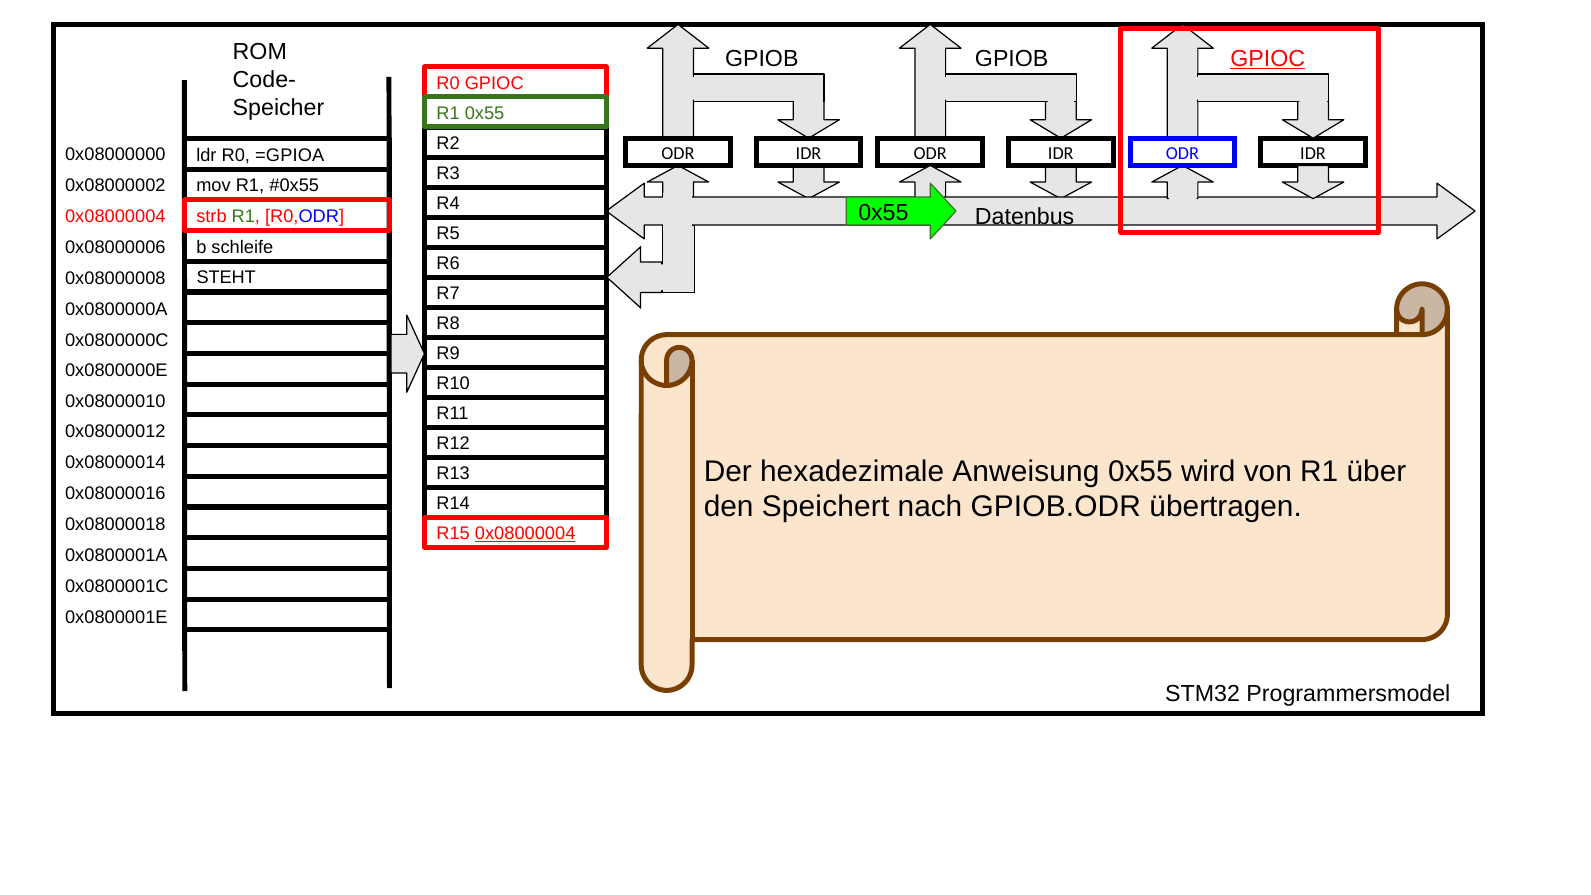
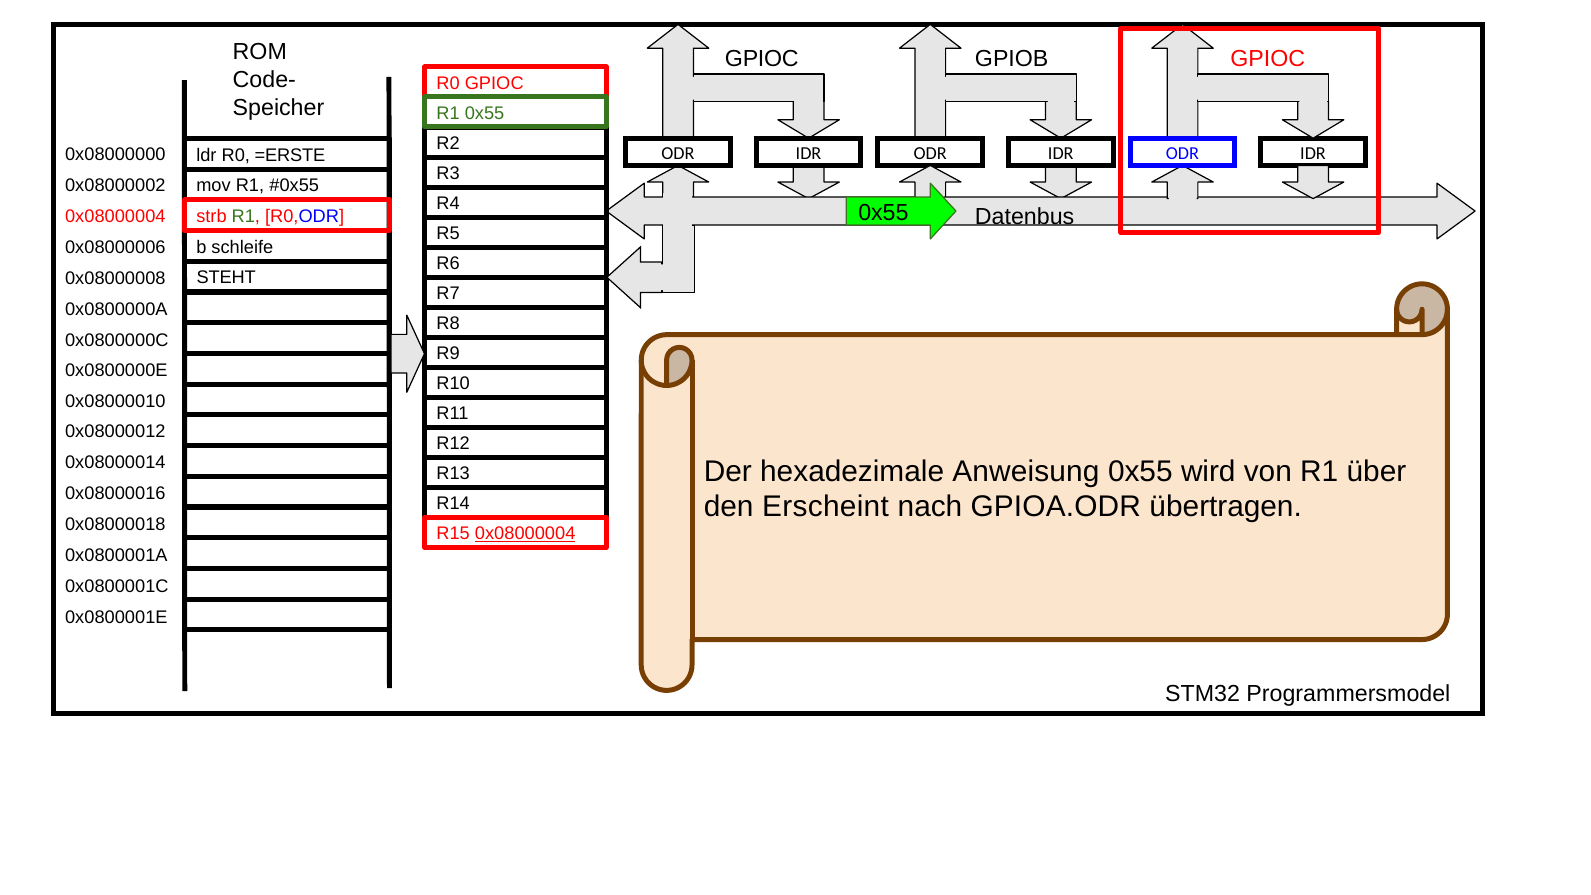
GPIOB: GPIOB -> GPIOC (762, 59)
GPIOC underline: present -> none (1268, 59)
=GPIOA: =GPIOA -> =ERSTE (290, 155)
Speichert: Speichert -> Erscheint (826, 507)
GPIOB.ODR: GPIOB.ODR -> GPIOA.ODR (1056, 507)
